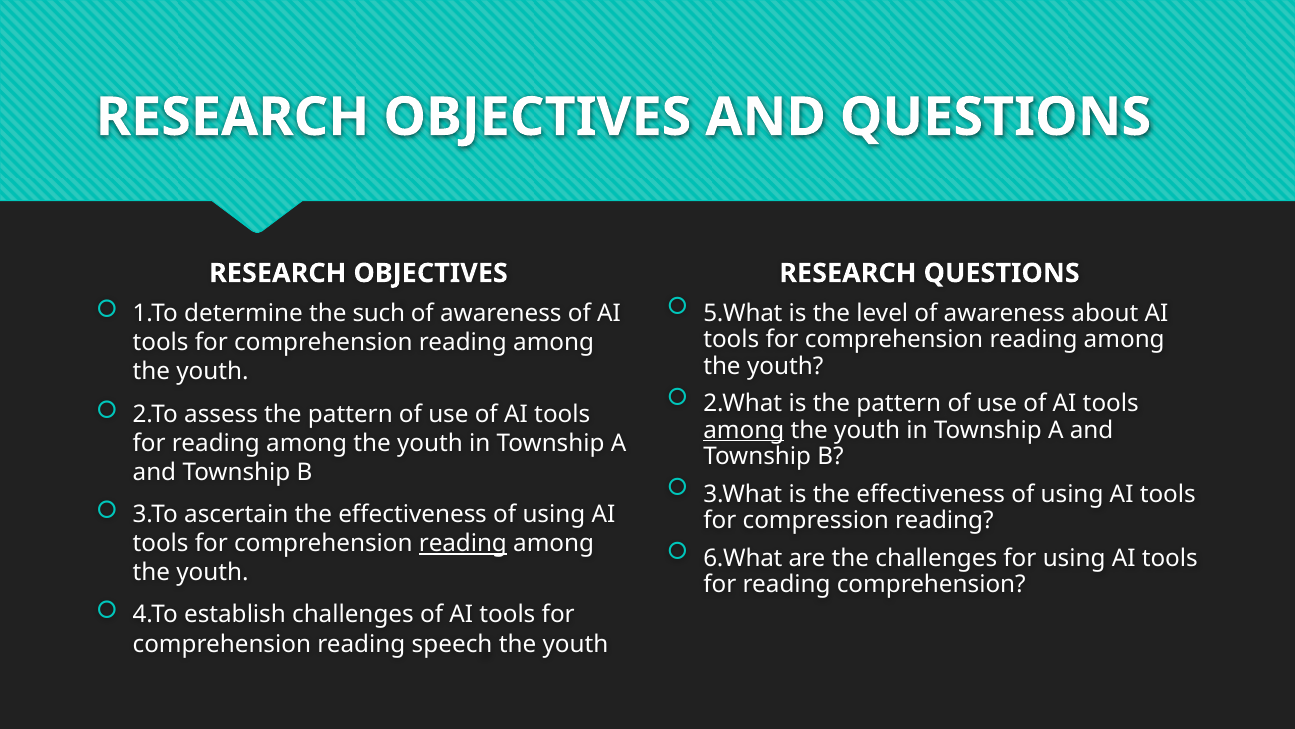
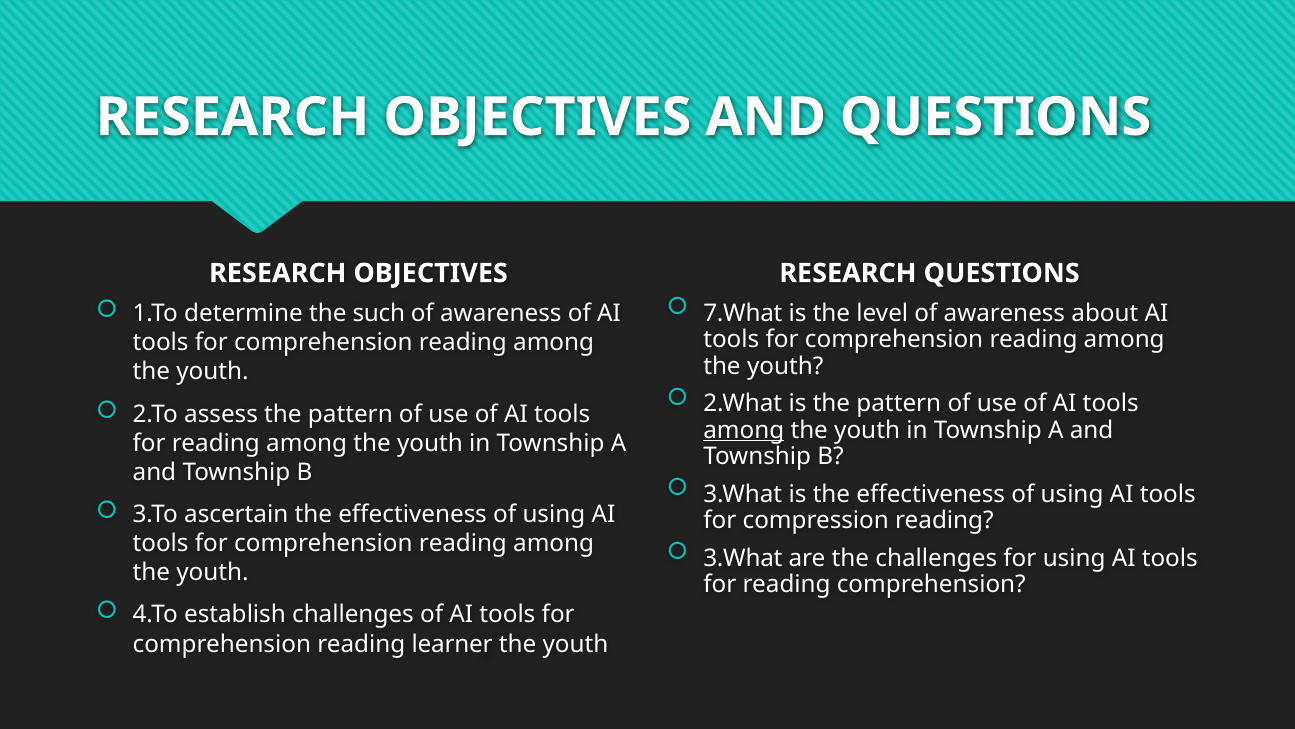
5.What: 5.What -> 7.What (743, 313)
reading underline: present -> none (463, 543)
6.What: 6.What -> 3.What (743, 558)
speech: speech -> learner (452, 644)
